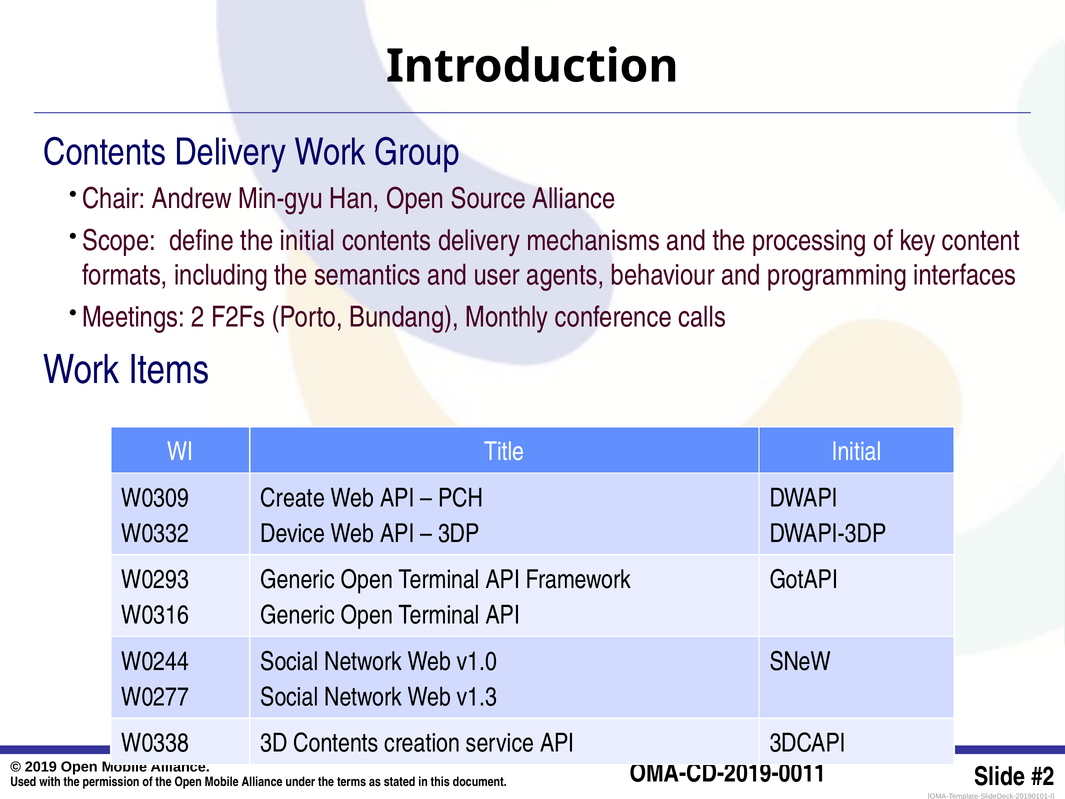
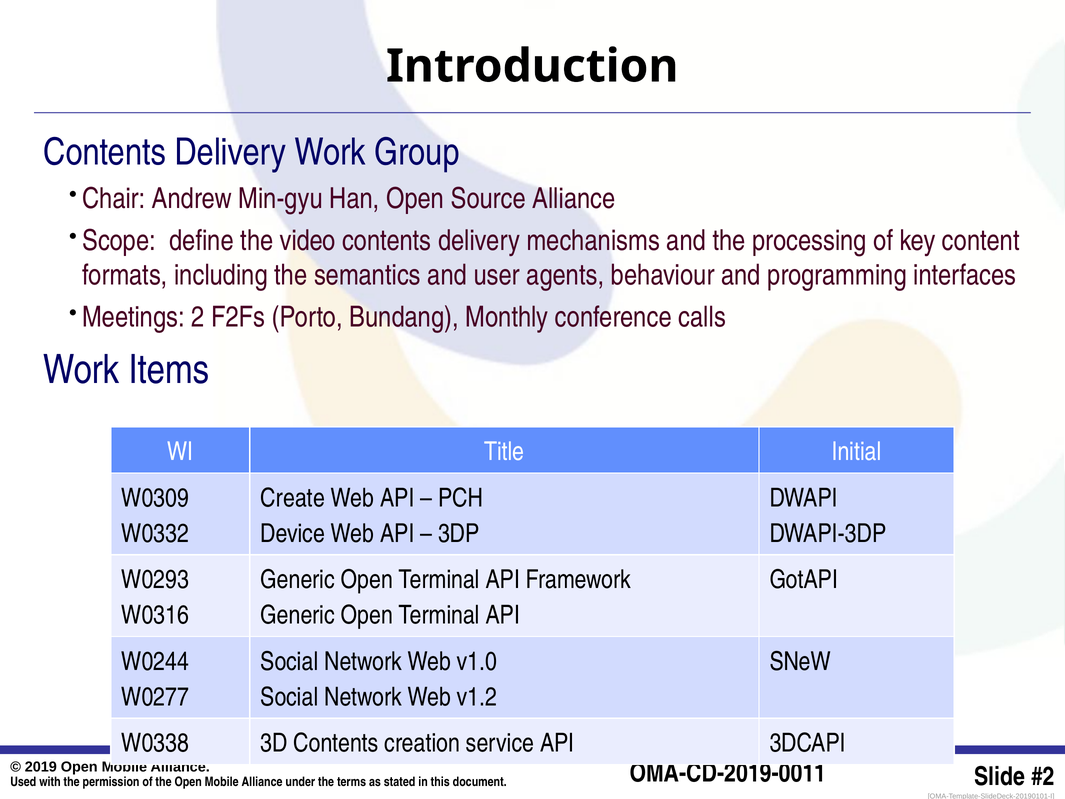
the initial: initial -> video (308, 241)
v1.3: v1.3 -> v1.2 (477, 697)
